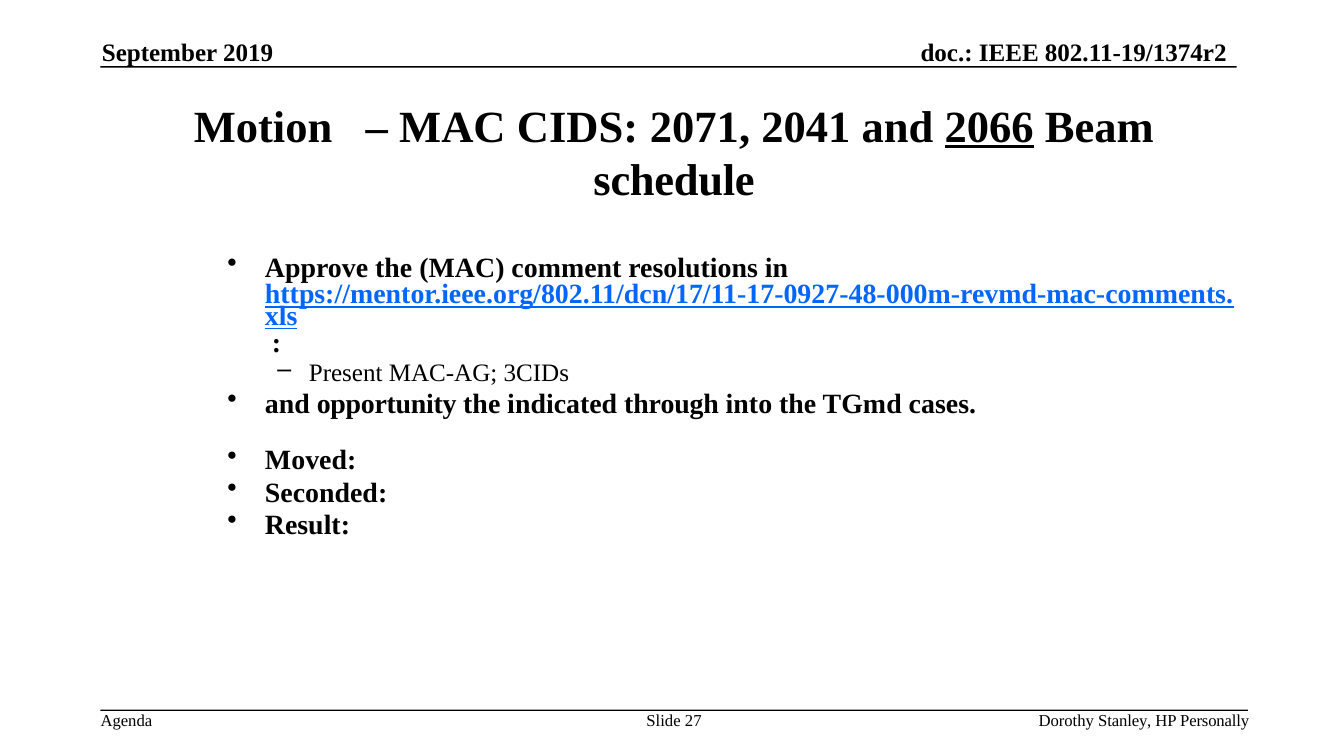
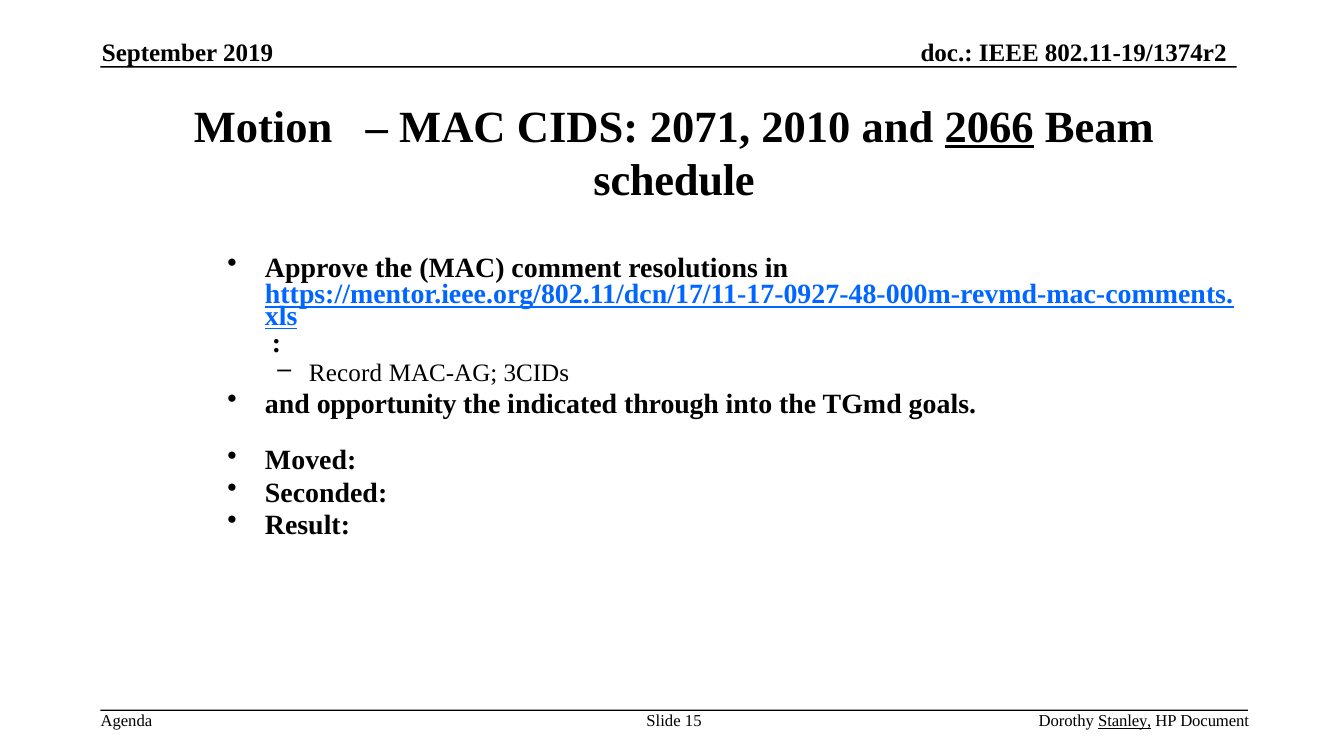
2041: 2041 -> 2010 (806, 128)
Present: Present -> Record (346, 373)
cases: cases -> goals (942, 404)
27: 27 -> 15 (693, 721)
Stanley underline: none -> present (1125, 721)
Personally: Personally -> Document (1215, 721)
